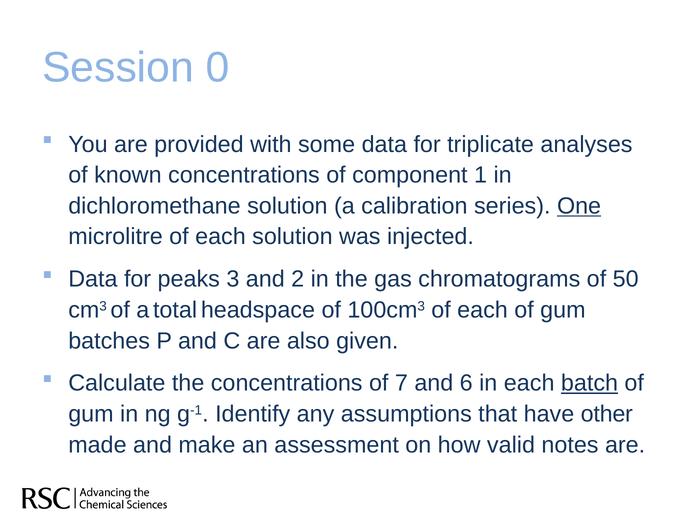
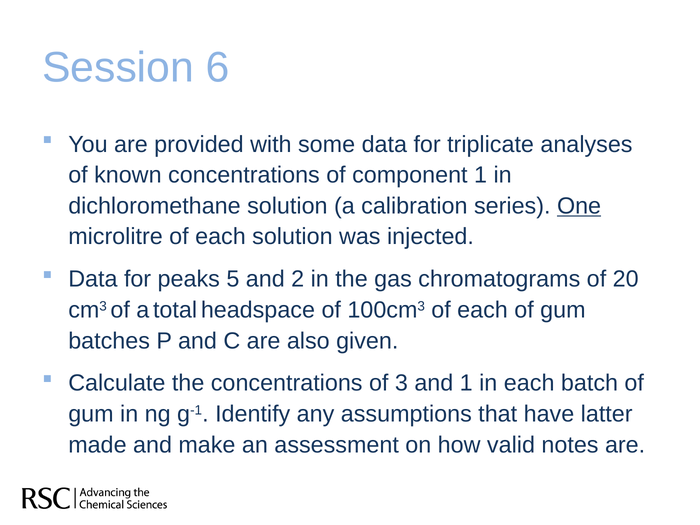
0: 0 -> 6 (218, 68)
3: 3 -> 5 (233, 279)
50: 50 -> 20 (626, 279)
7: 7 -> 3 (401, 383)
and 6: 6 -> 1 (466, 383)
batch underline: present -> none (590, 383)
other: other -> latter (607, 414)
